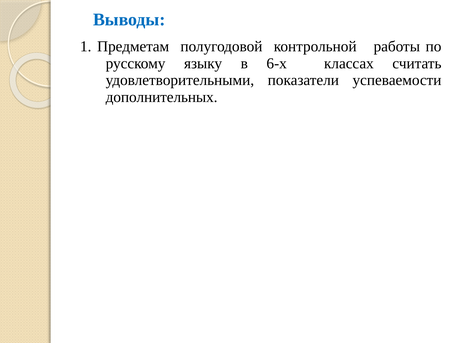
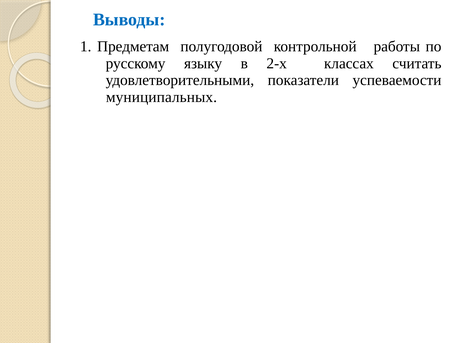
6-х: 6-х -> 2-х (277, 63)
дополнительных: дополнительных -> муниципальных (161, 97)
